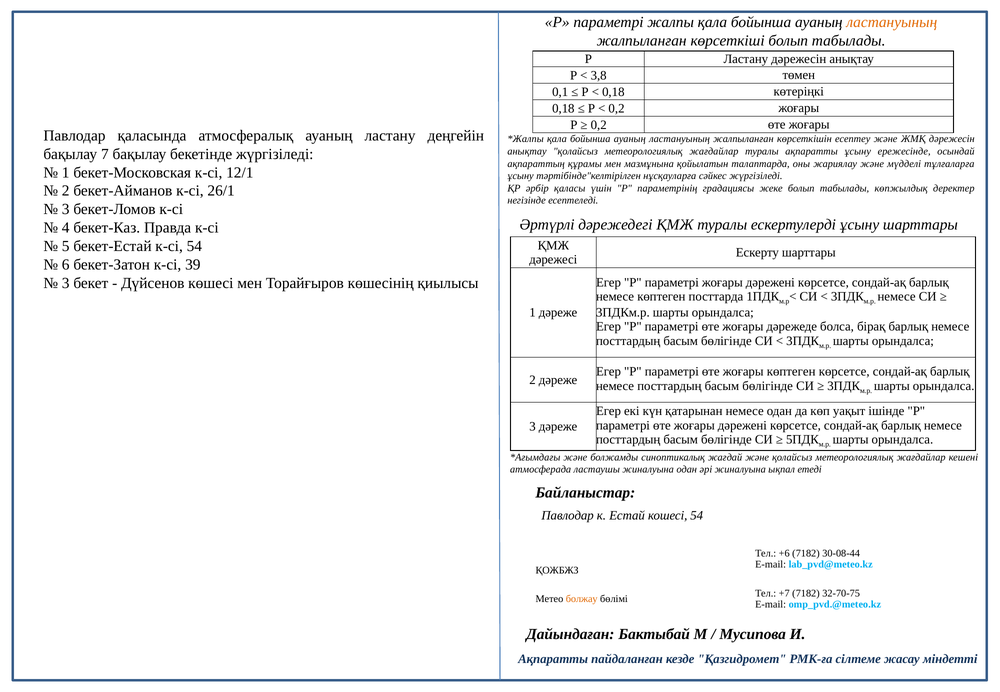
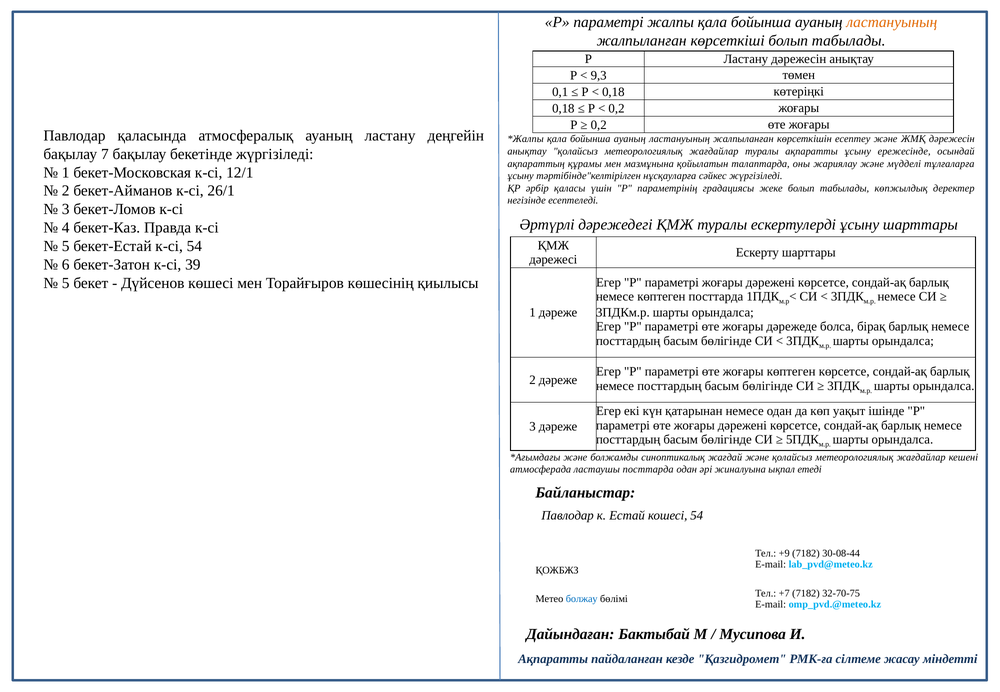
3,8: 3,8 -> 9,3 (599, 76)
3: 3 -> 5 (66, 283)
ластаушы жиналуына: жиналуына -> посттарда (648, 470)
+6: +6 -> +9 (784, 553)
болжау colour: orange -> blue (582, 599)
